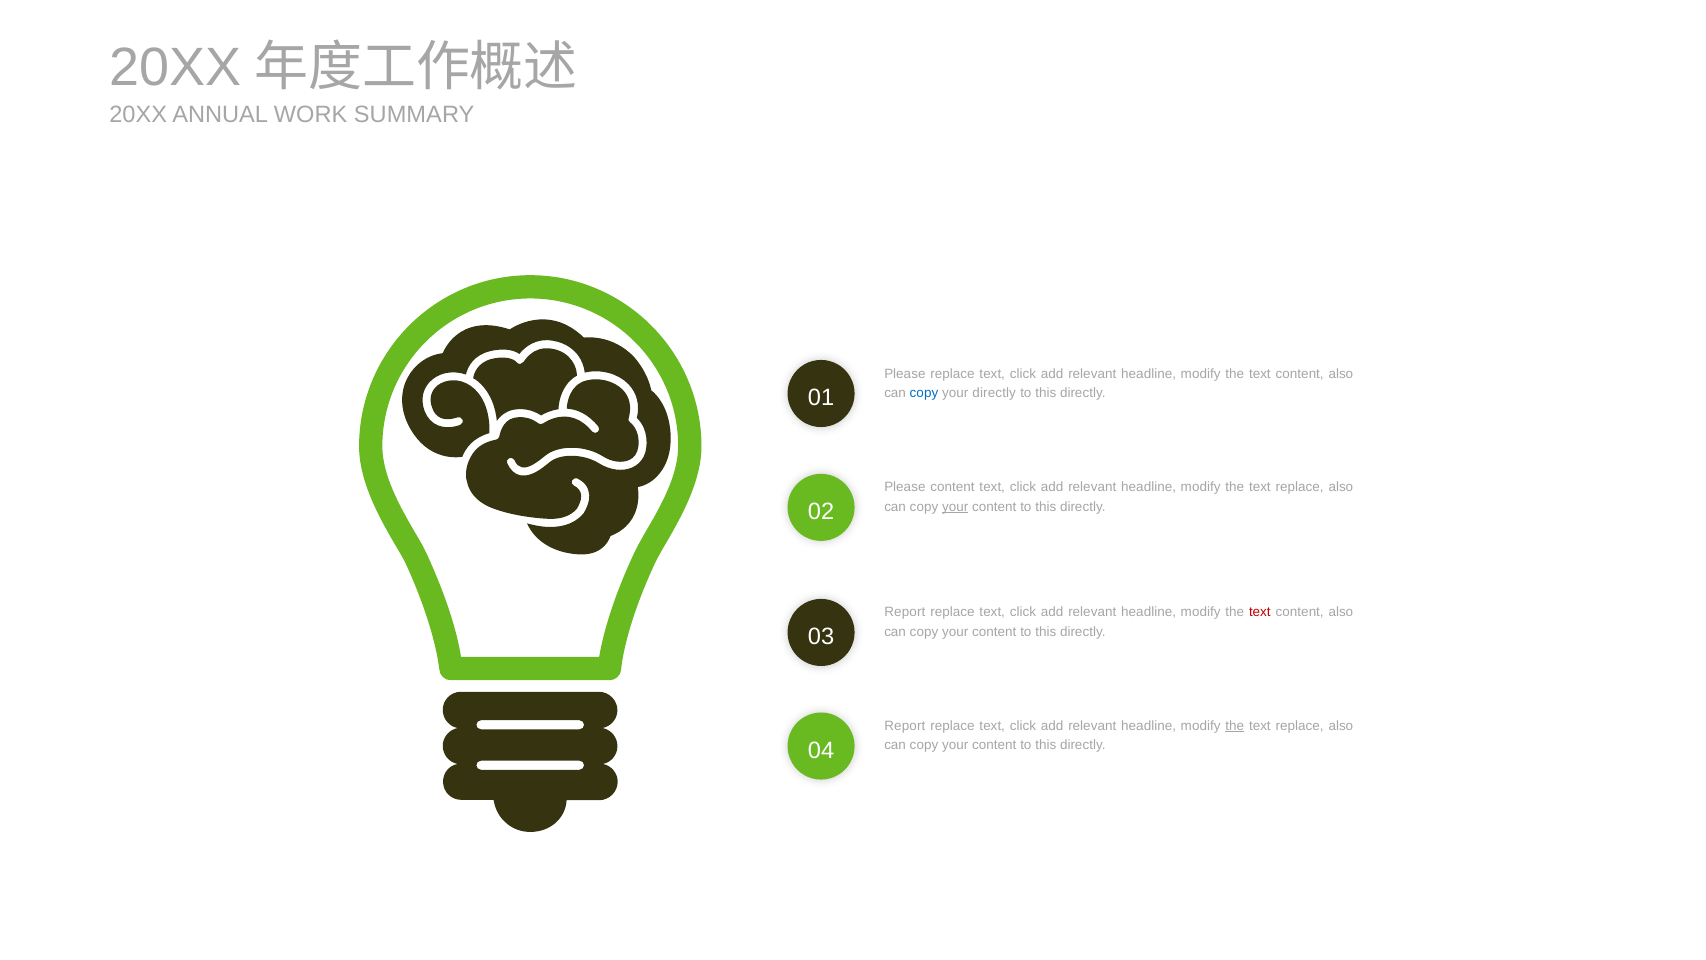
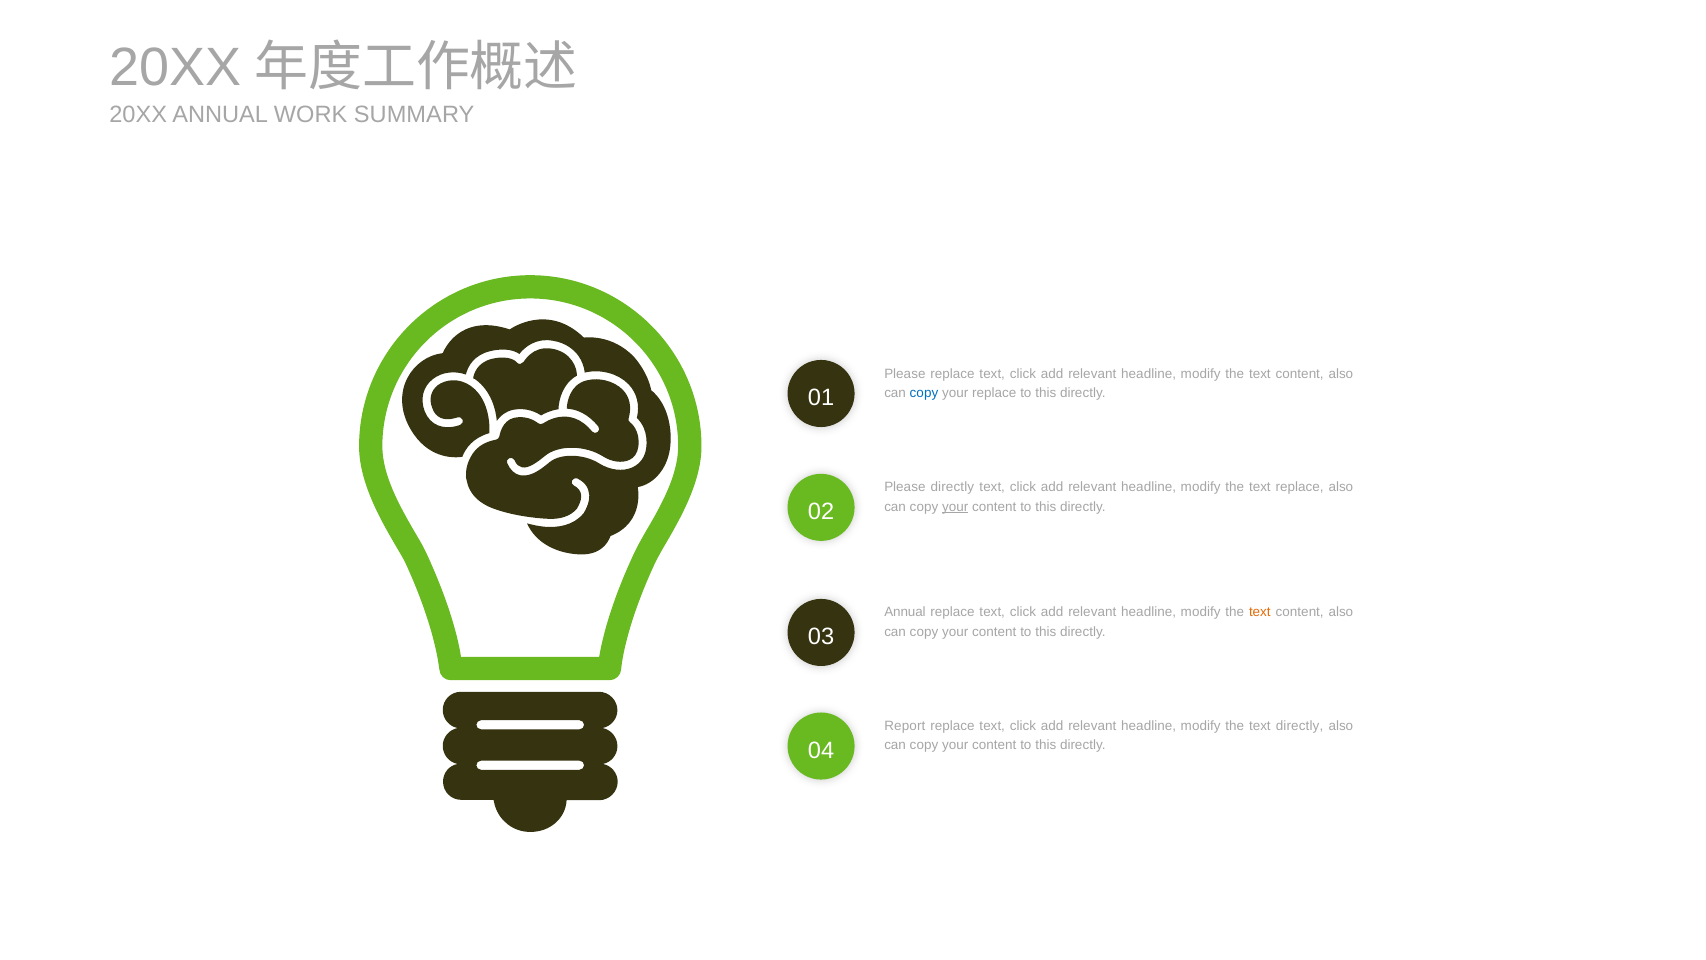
your directly: directly -> replace (994, 393)
Please content: content -> directly (952, 487)
Report: Report -> Annual (905, 612)
text colour: red -> orange (1260, 612)
the underline: present -> none (1235, 726)
replace: replace -> directly (1300, 726)
